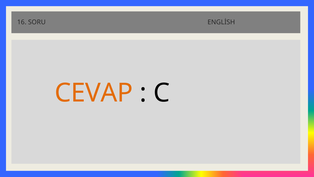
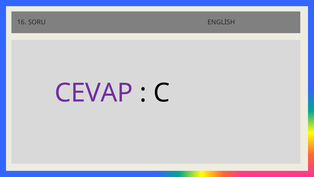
CEVAP colour: orange -> purple (94, 93)
